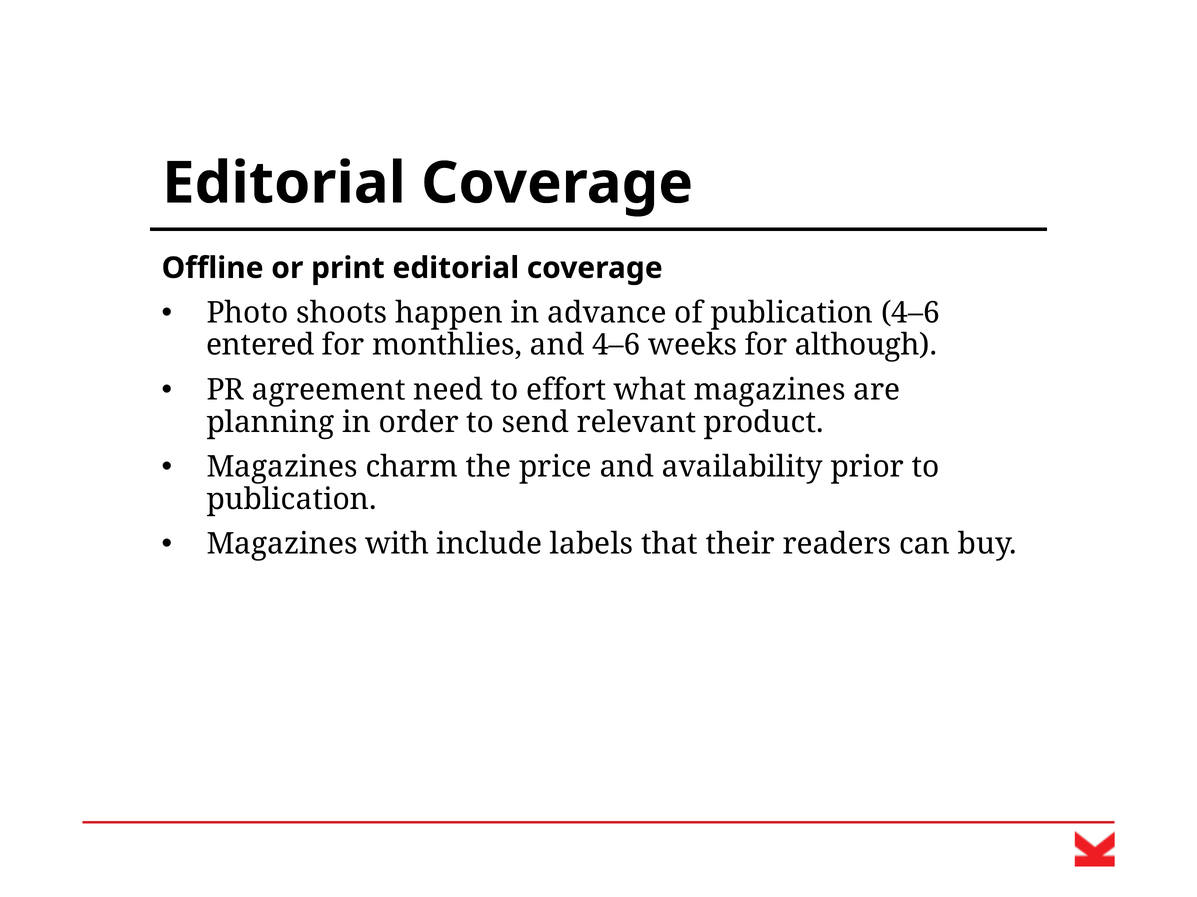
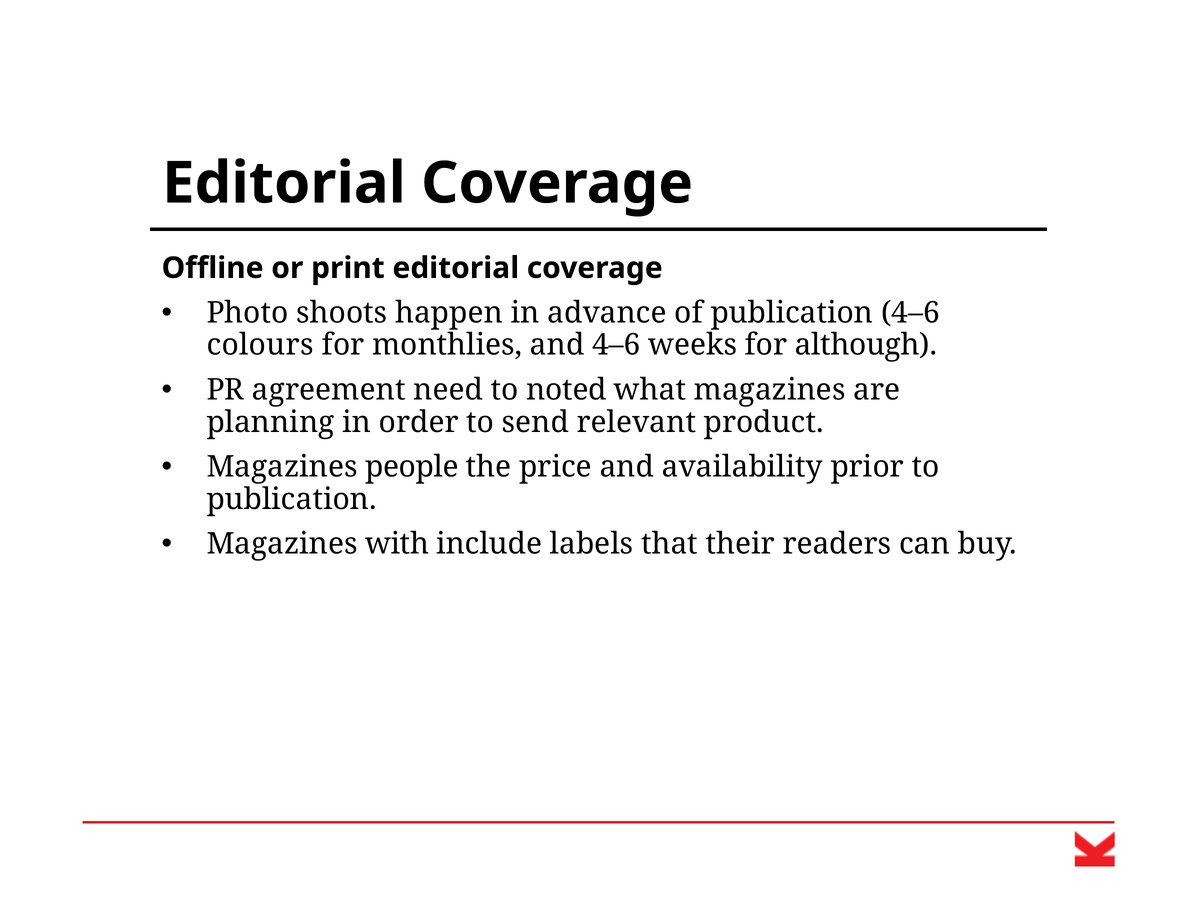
entered: entered -> colours (260, 345)
effort: effort -> noted (567, 390)
charm: charm -> people (412, 467)
